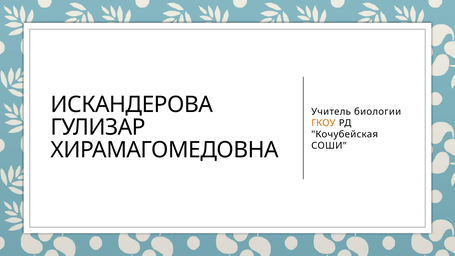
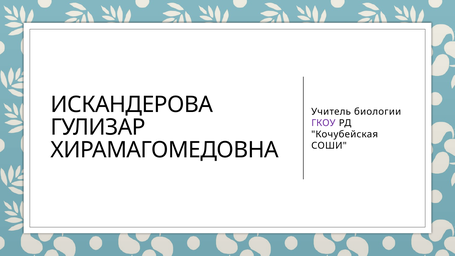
ГКОУ colour: orange -> purple (323, 123)
